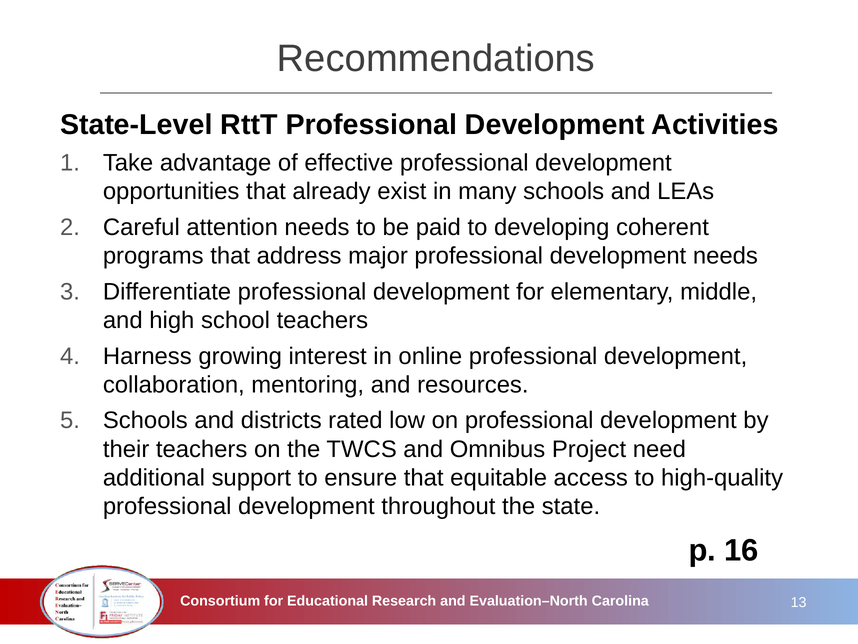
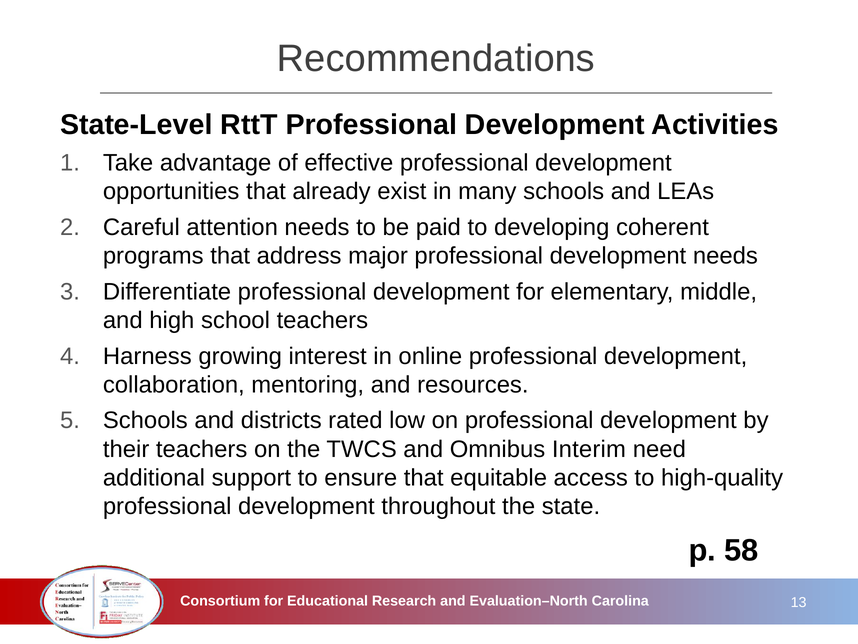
Project: Project -> Interim (589, 449)
16: 16 -> 58 (741, 550)
